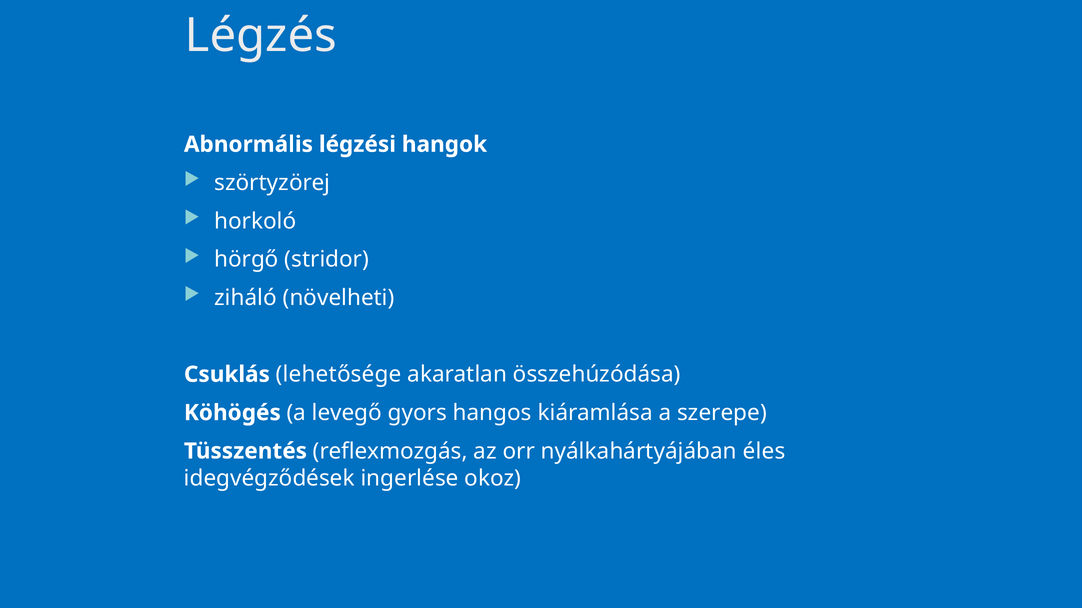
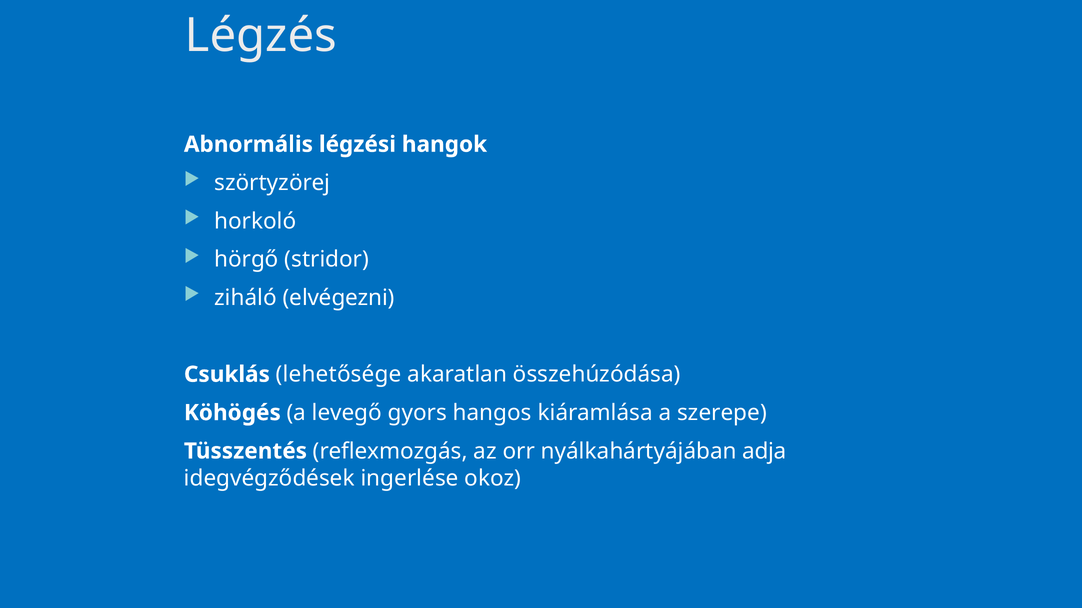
növelheti: növelheti -> elvégezni (339, 298)
éles: éles -> adja (764, 452)
